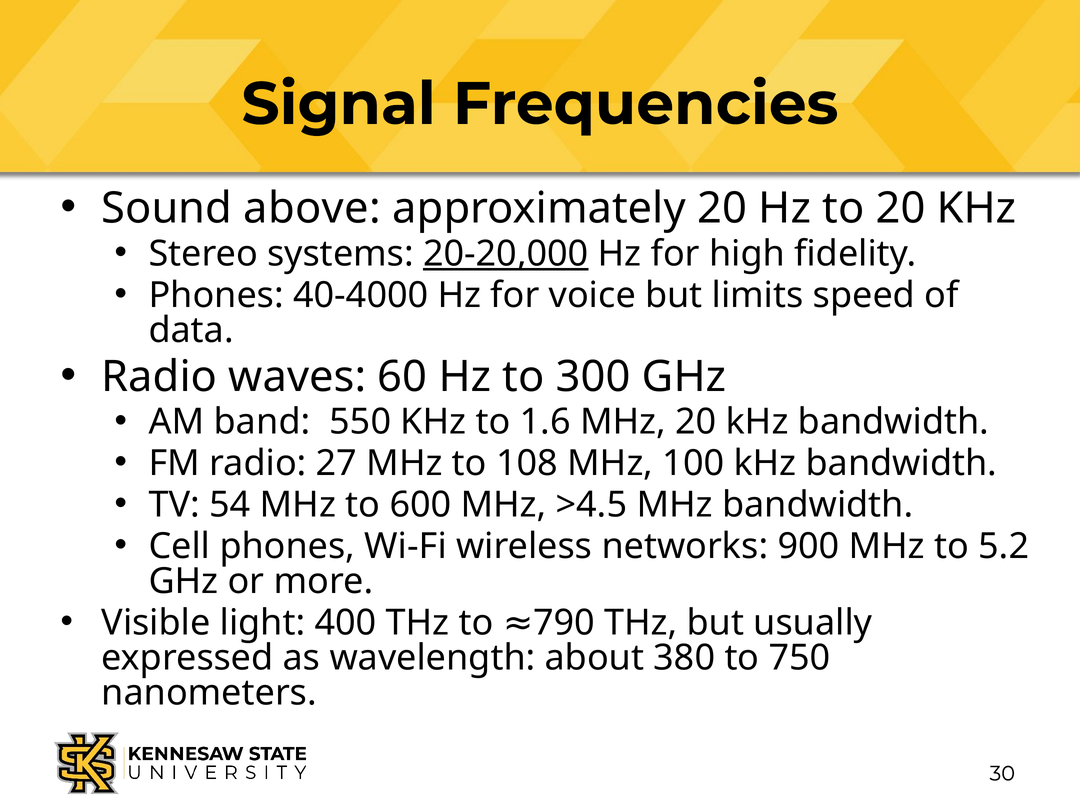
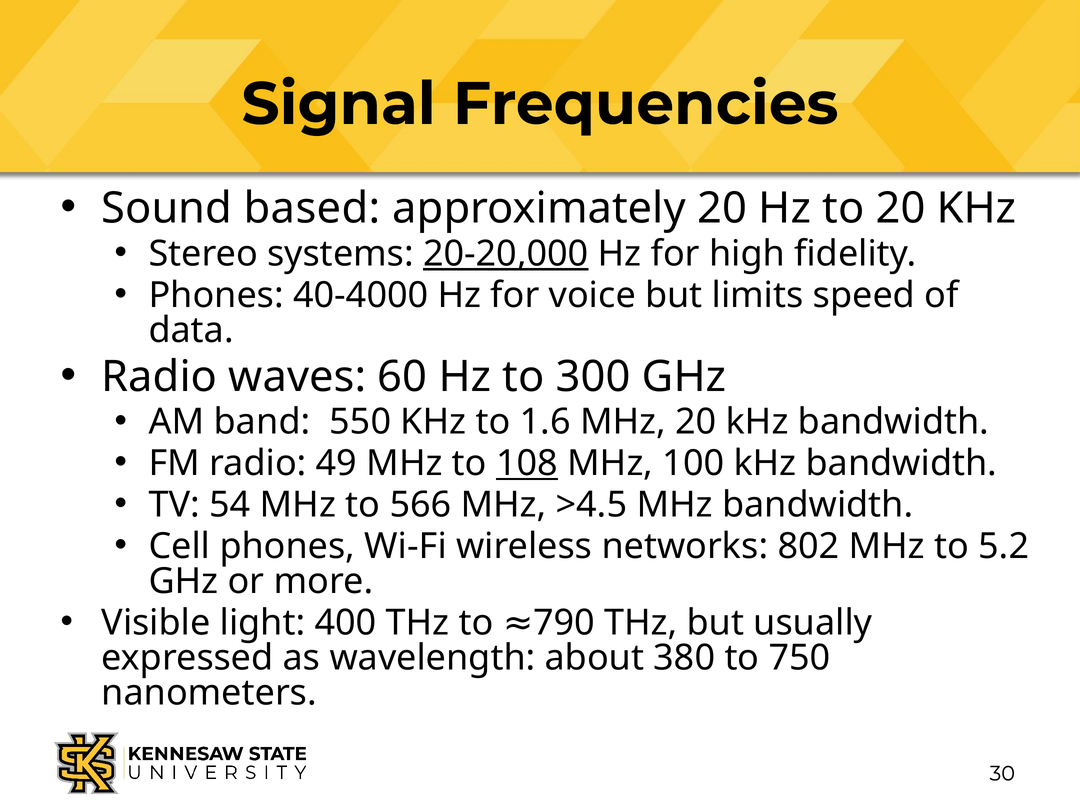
above: above -> based (312, 208)
27: 27 -> 49 (336, 463)
108 underline: none -> present (527, 463)
600: 600 -> 566 (420, 505)
900: 900 -> 802 (808, 546)
